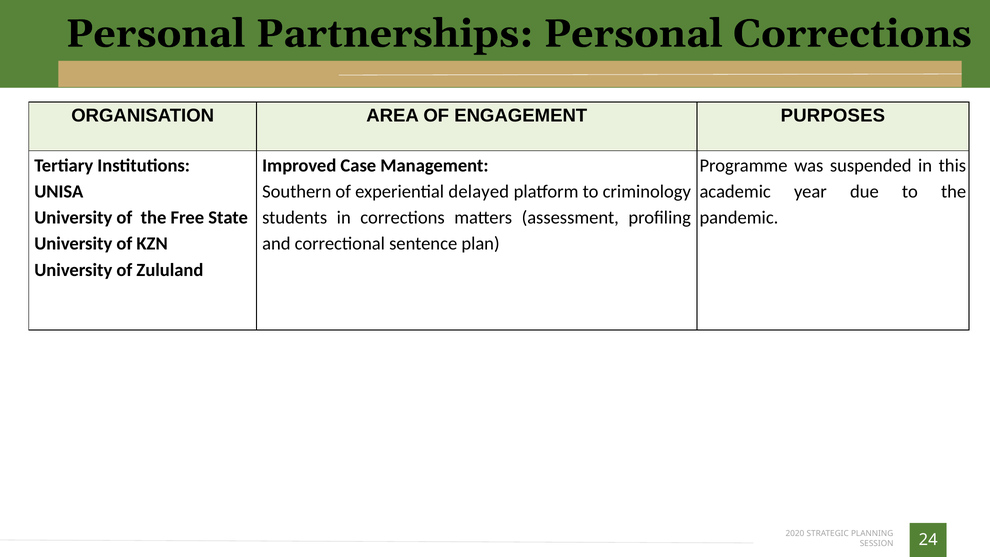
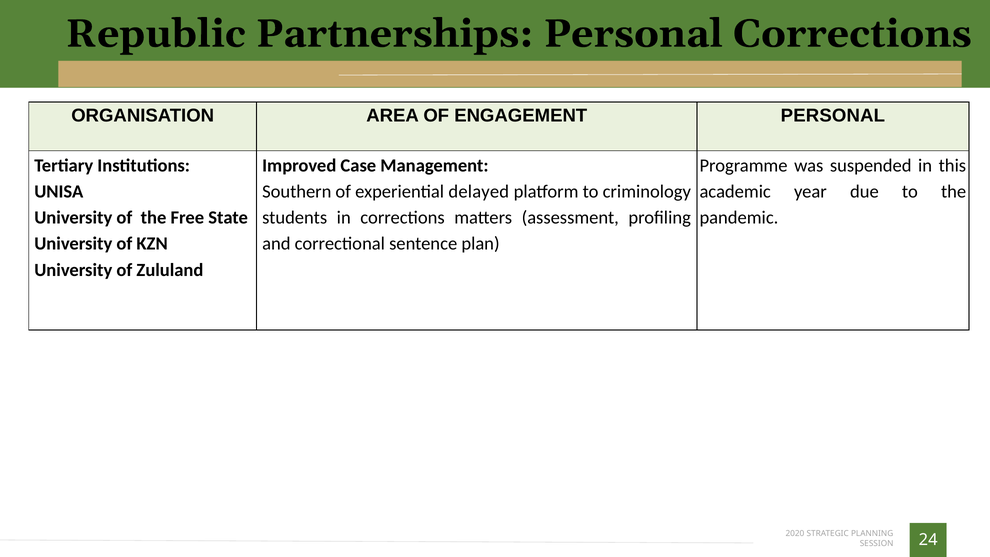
Personal: Personal -> Republic (156, 34)
ENGAGEMENT PURPOSES: PURPOSES -> PERSONAL (833, 116)
